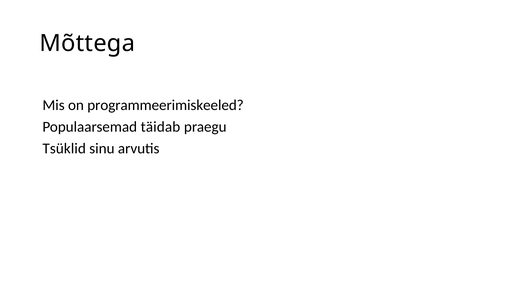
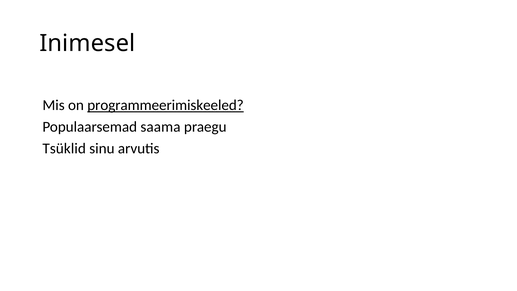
Mõttega: Mõttega -> Inimesel (87, 43)
programmeerimiskeeled underline: none -> present (166, 105)
täidab: täidab -> saama (160, 127)
